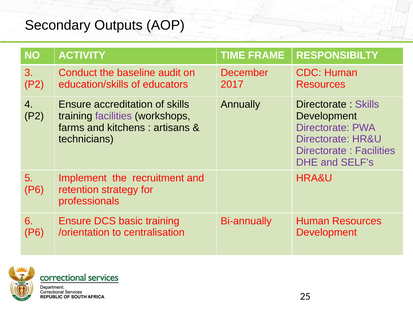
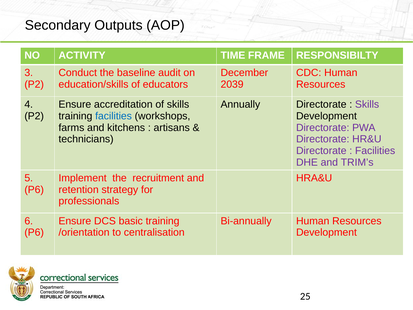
2017: 2017 -> 2039 (232, 84)
facilities colour: purple -> blue (114, 116)
SELF’s: SELF’s -> TRIM’s (357, 162)
